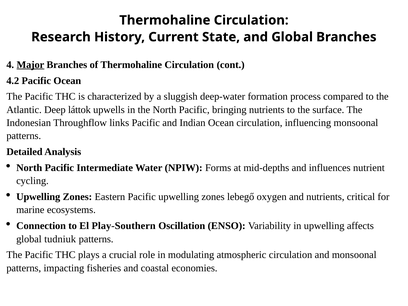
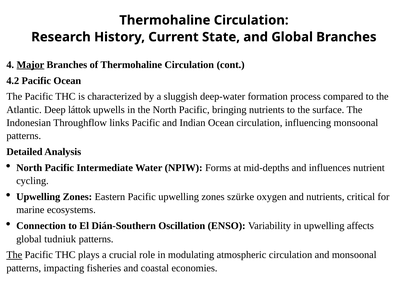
lebegő: lebegő -> szürke (241, 197)
Play-Southern: Play-Southern -> Dián-Southern (124, 226)
The underline: none -> present (14, 255)
